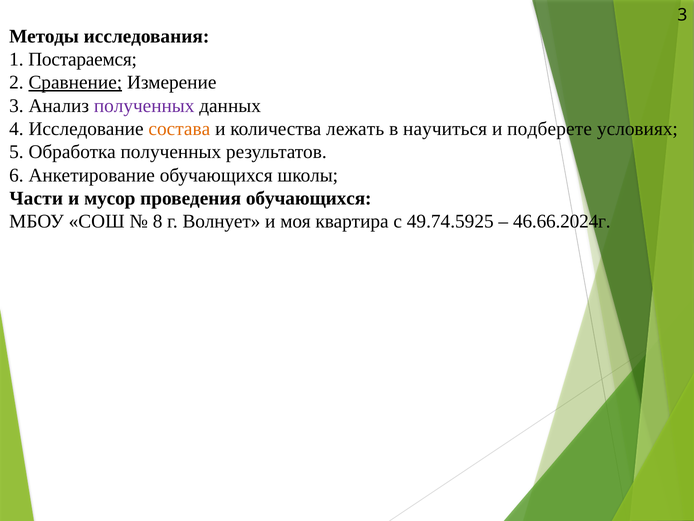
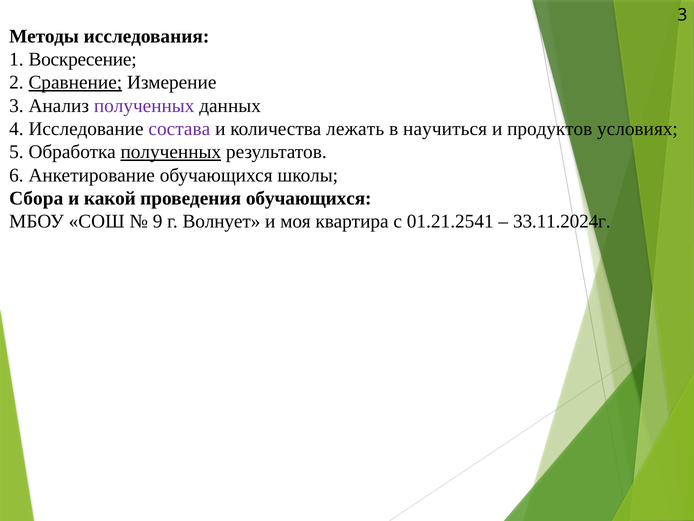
Постараемся: Постараемся -> Воскресение (83, 59)
состава colour: orange -> purple (179, 129)
подберете: подберете -> продуктов (550, 129)
полученных underline: none -> present (171, 152)
Части: Части -> Сбора (36, 198)
мусор: мусор -> какой (110, 198)
8: 8 -> 9 (158, 221)
49.74.5925: 49.74.5925 -> 01.21.2541 (450, 221)
46.66.2024г: 46.66.2024г -> 33.11.2024г (562, 221)
